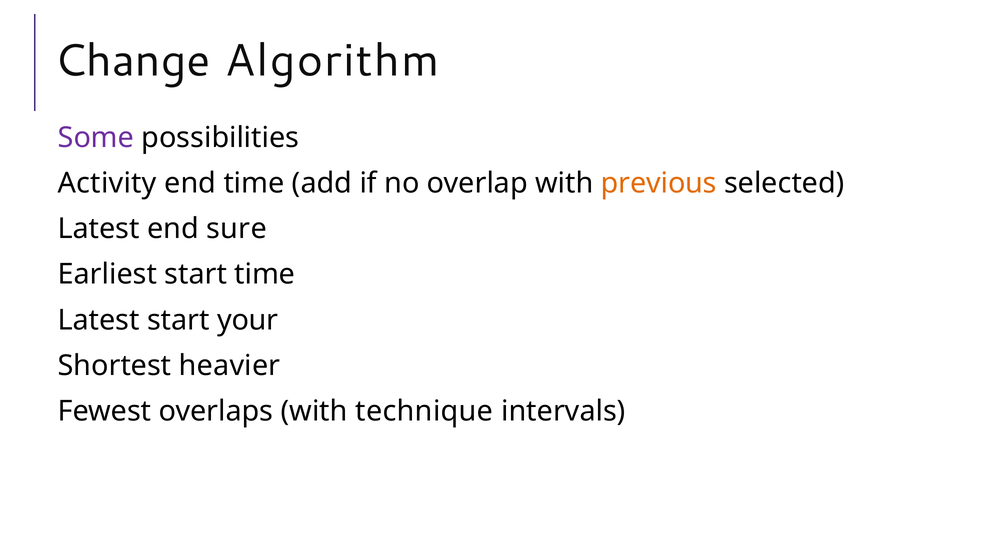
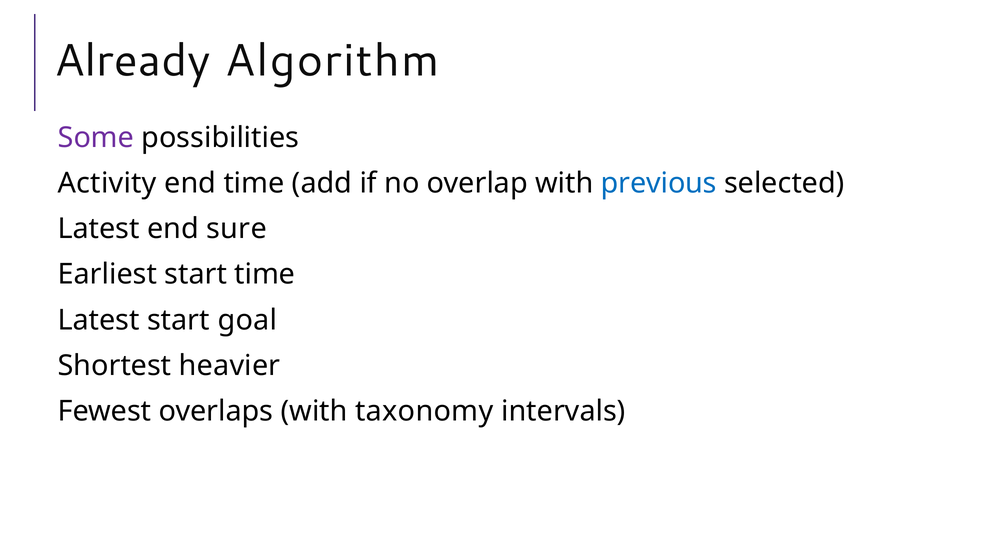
Change: Change -> Already (132, 61)
previous colour: orange -> blue (659, 183)
your: your -> goal (247, 320)
technique: technique -> taxonomy (424, 411)
